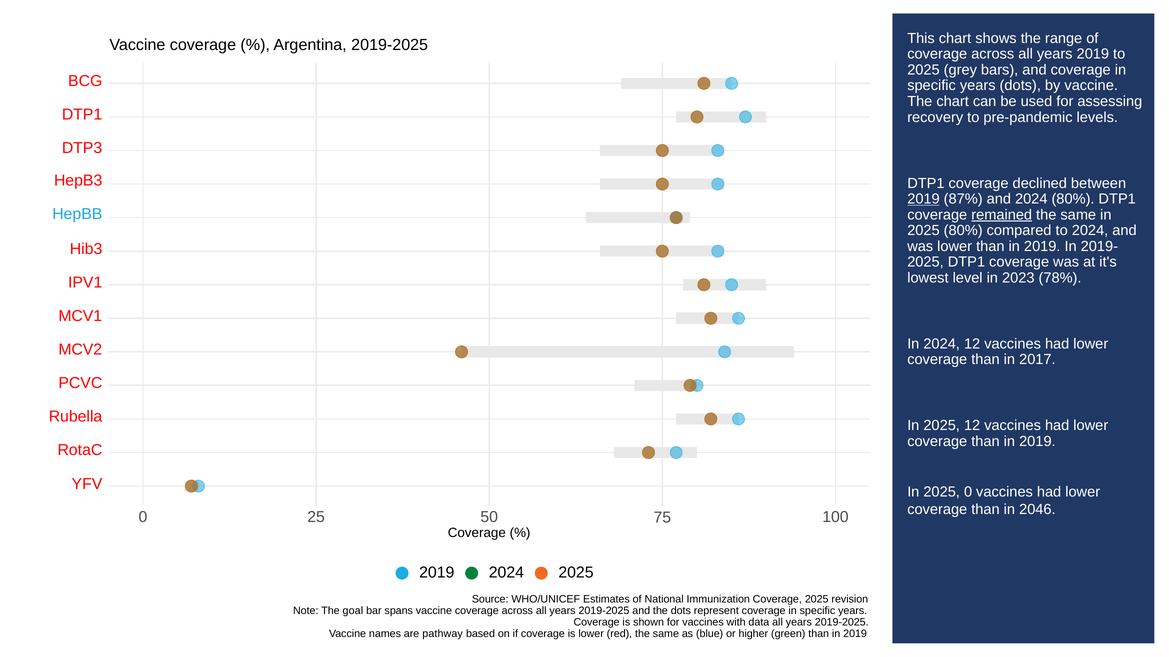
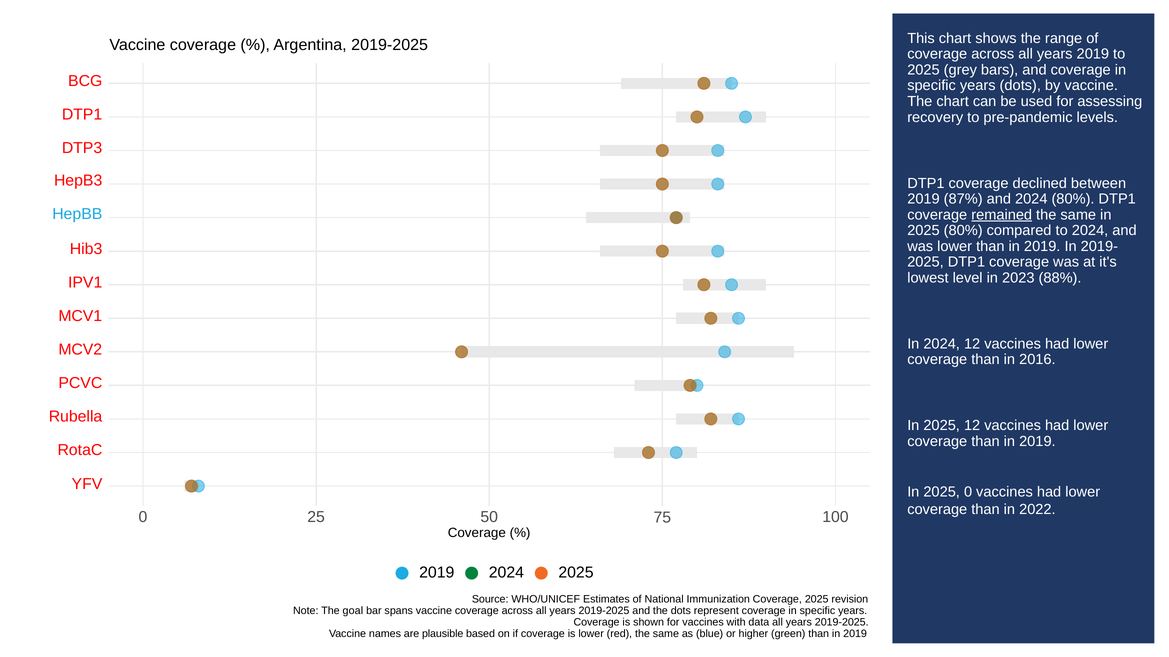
2019 underline: present -> none (923, 199)
78%: 78% -> 88% (1060, 278)
2017: 2017 -> 2016 (1037, 360)
2046: 2046 -> 2022 (1037, 510)
pathway: pathway -> plausible (443, 634)
